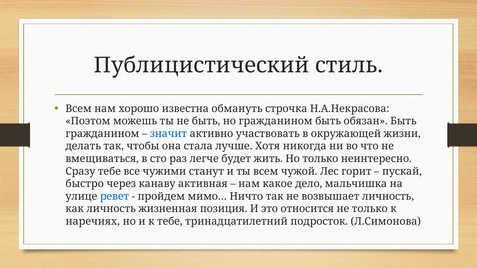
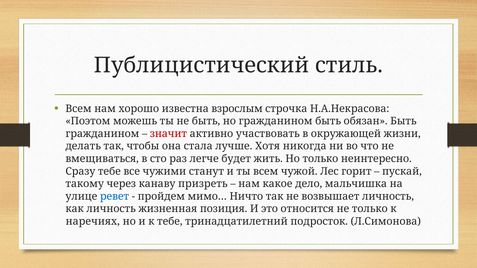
обмануть: обмануть -> взрослым (237, 109)
значит colour: blue -> red (168, 134)
быстро: быстро -> такому (85, 184)
активная: активная -> призреть (203, 184)
